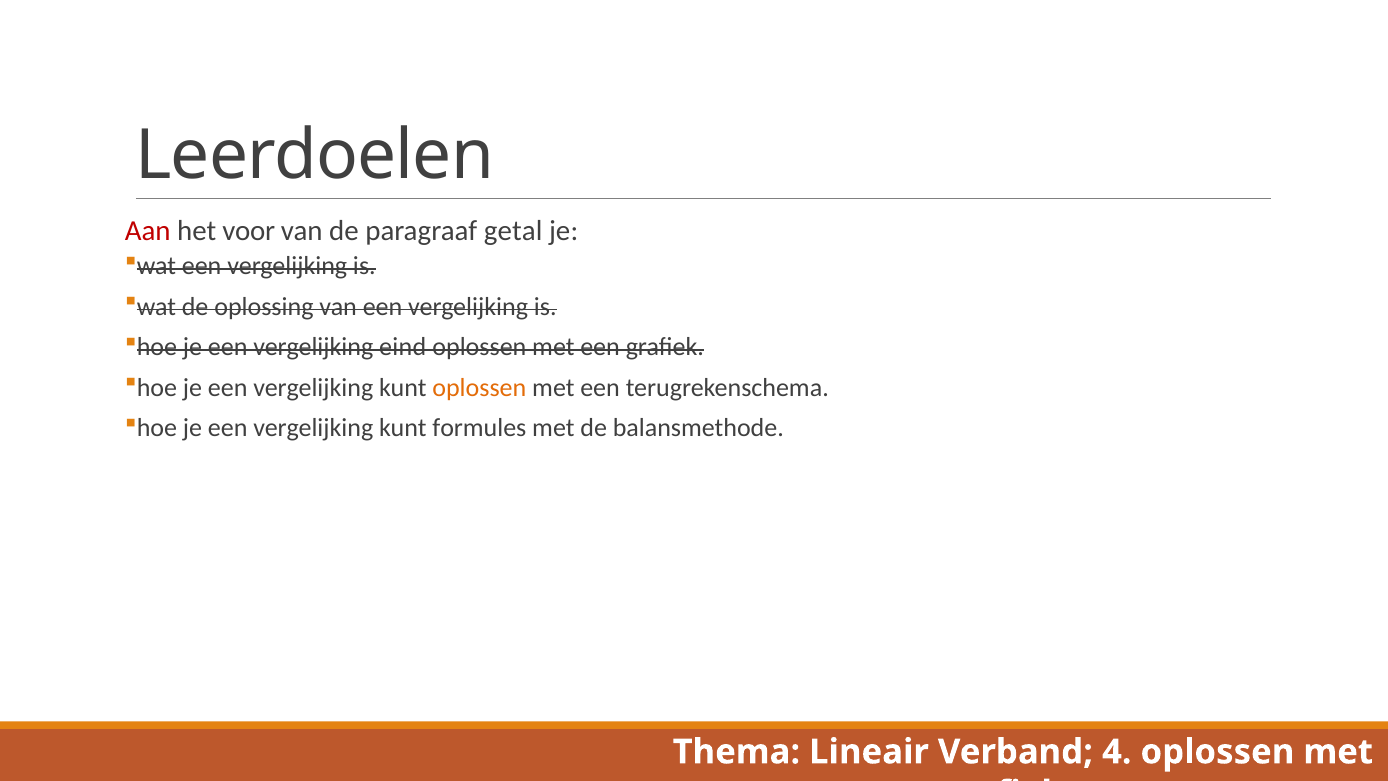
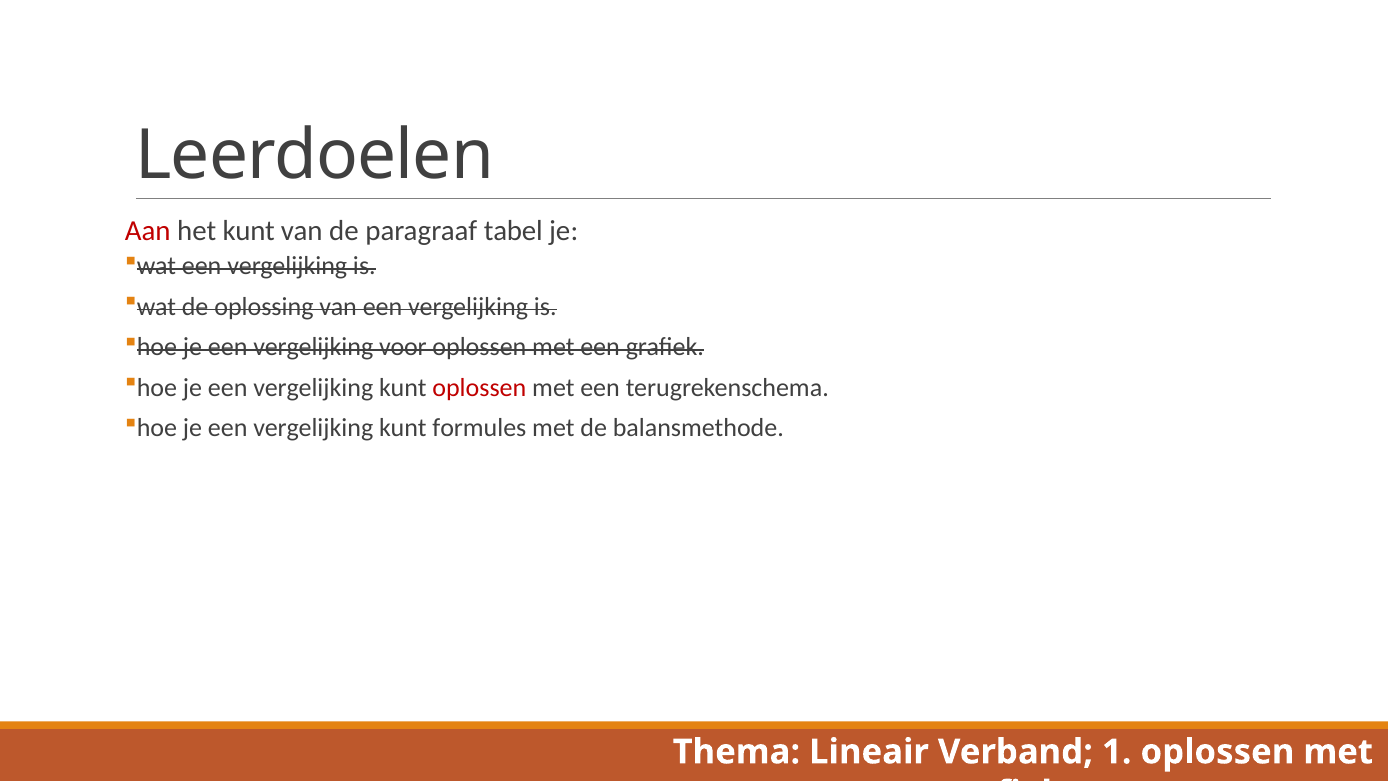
het voor: voor -> kunt (249, 231)
getal: getal -> tabel (513, 231)
eind: eind -> voor (403, 347)
oplossen colour: orange -> red (479, 387)
4: 4 -> 1 (1117, 752)
